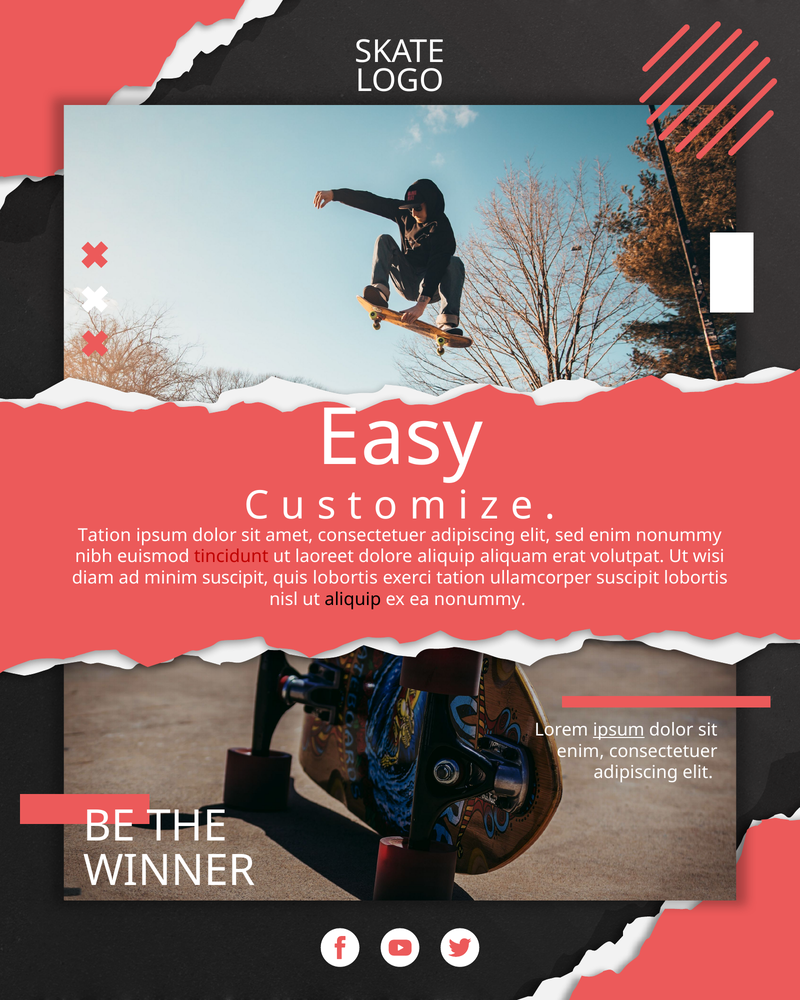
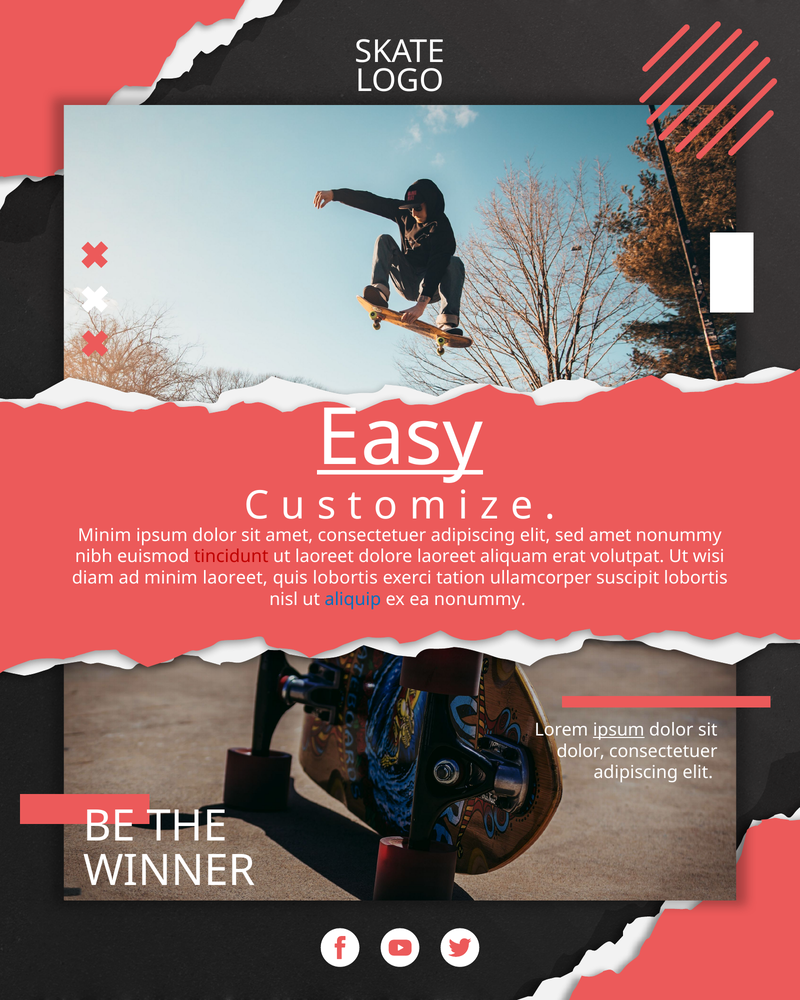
Easy underline: none -> present (400, 438)
Tation: Tation -> Minim (105, 535)
sed enim: enim -> amet (610, 535)
dolore aliquip: aliquip -> laoreet (446, 557)
minim suscipit: suscipit -> laoreet (235, 578)
aliquip colour: black -> blue (353, 599)
enim: enim -> dolor (581, 751)
